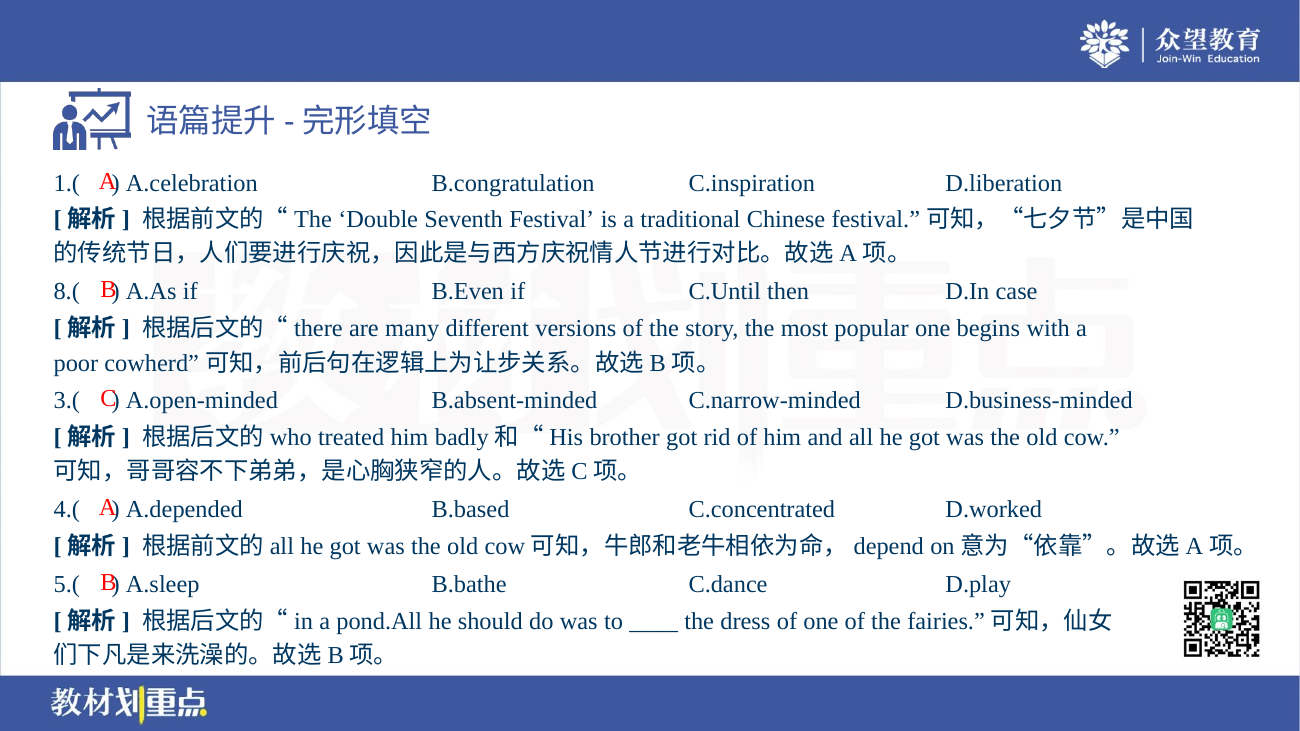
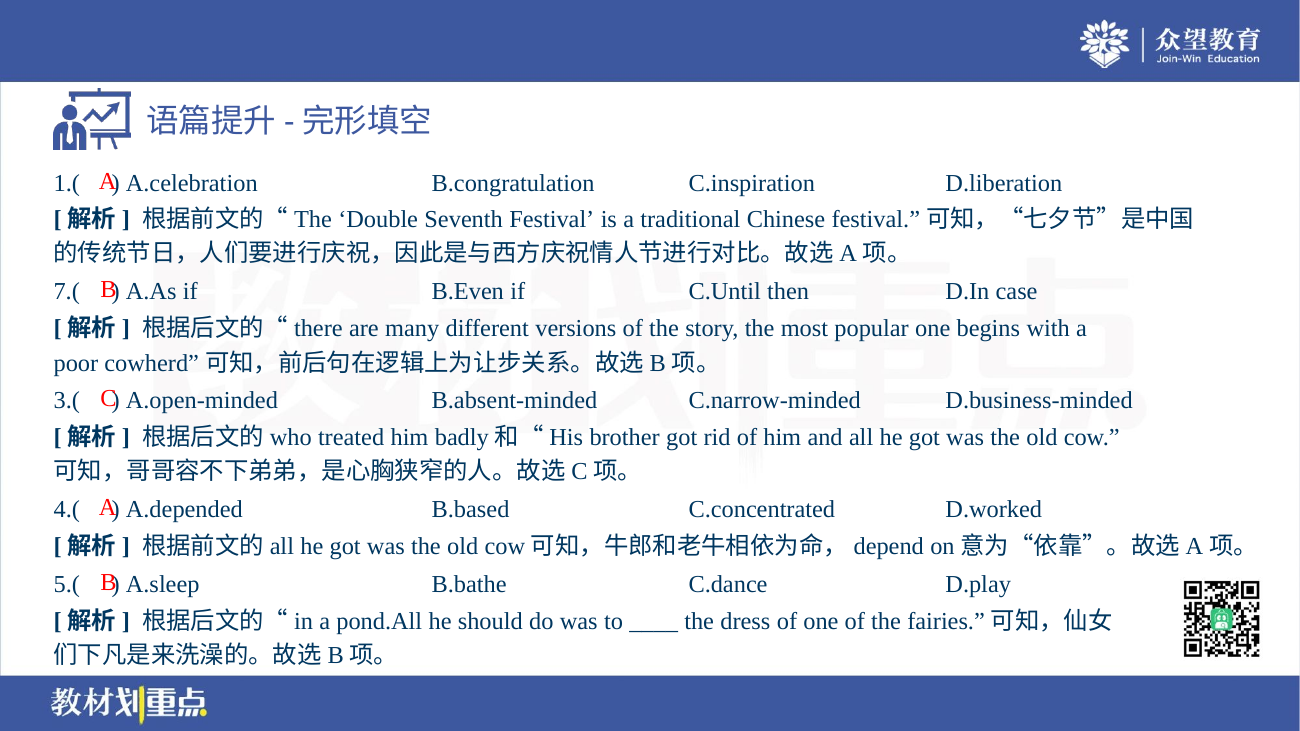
8.(: 8.( -> 7.( (67, 291)
